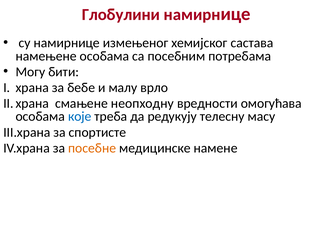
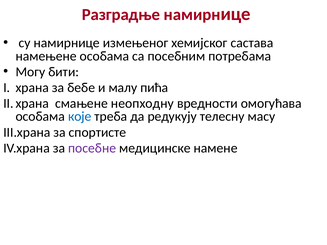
Глобулини: Глобулини -> Разградње (121, 15)
врло: врло -> пића (154, 88)
посебне colour: orange -> purple (92, 148)
